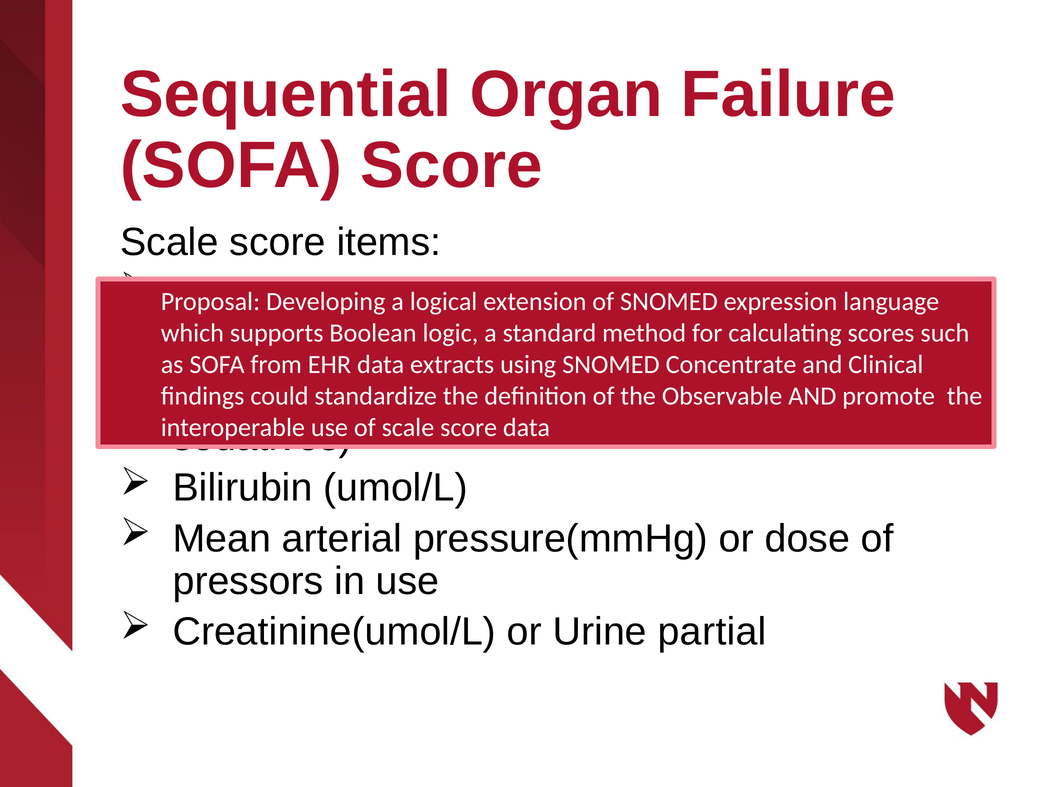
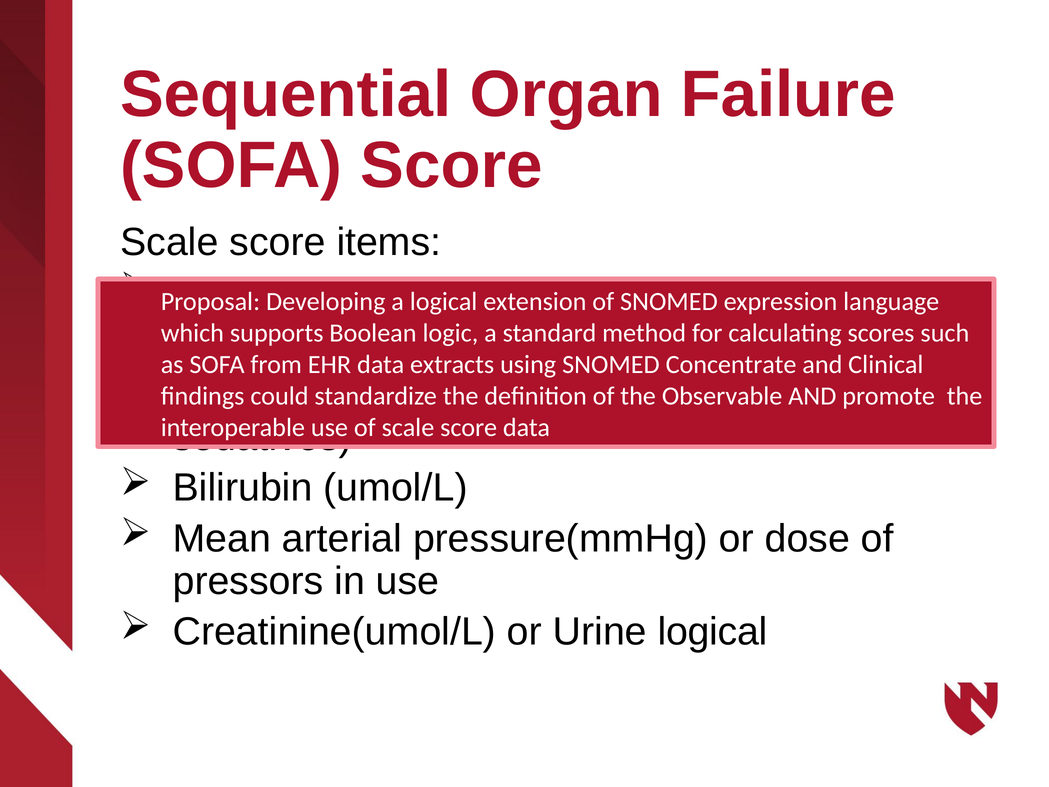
Urine partial: partial -> logical (713, 632)
